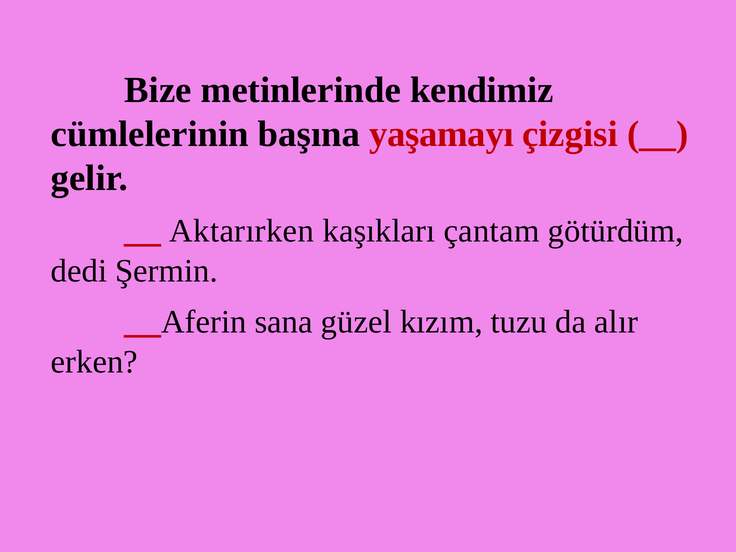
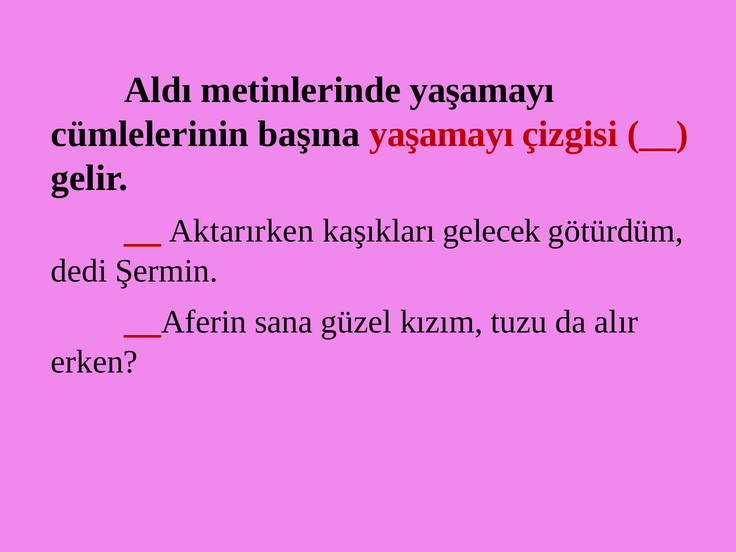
Bize: Bize -> Aldı (158, 90)
metinlerinde kendimiz: kendimiz -> yaşamayı (482, 90)
çantam: çantam -> gelecek (492, 231)
